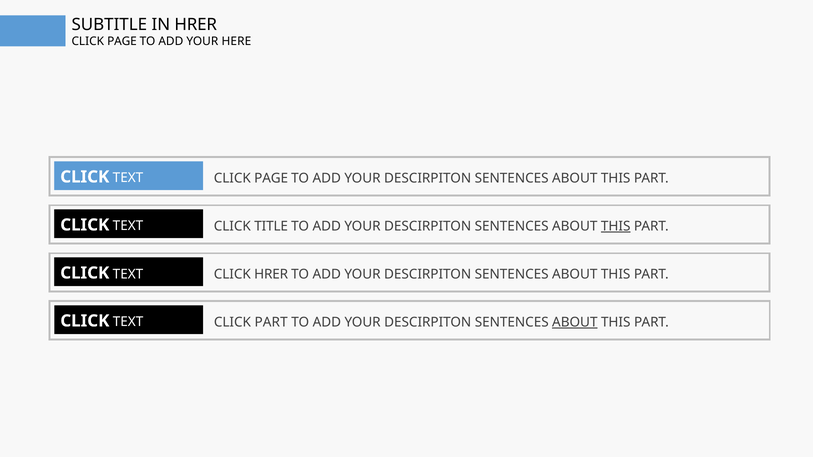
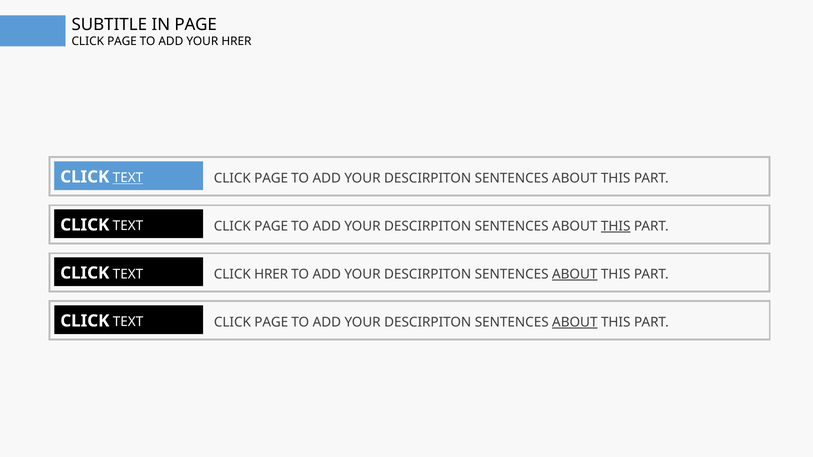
IN HRER: HRER -> PAGE (196, 25)
YOUR HERE: HERE -> HRER (236, 42)
TEXT underline: none -> present (128, 178)
TITLE: TITLE -> PAGE (271, 226)
ABOUT underline: none -> present (575, 274)
PART: PART -> PAGE (271, 322)
